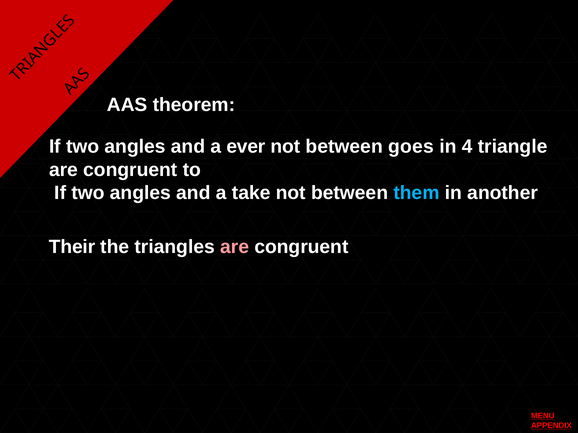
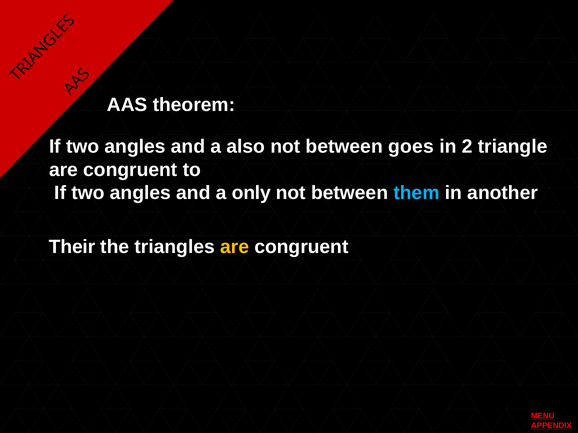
ever: ever -> also (246, 147)
4: 4 -> 2 (467, 147)
take: take -> only (251, 193)
are colour: pink -> yellow (235, 247)
